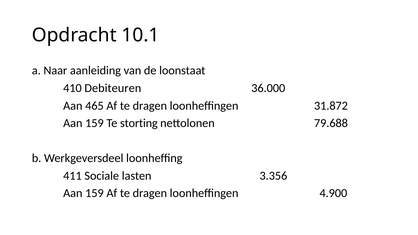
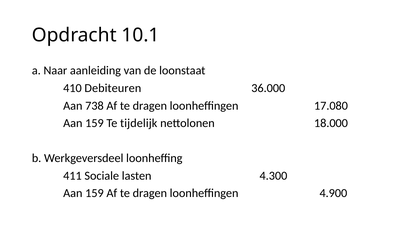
465: 465 -> 738 (94, 106)
31.872: 31.872 -> 17.080 (331, 106)
storting: storting -> tijdelijk (139, 123)
79.688: 79.688 -> 18.000 (331, 123)
3.356: 3.356 -> 4.300 (273, 176)
